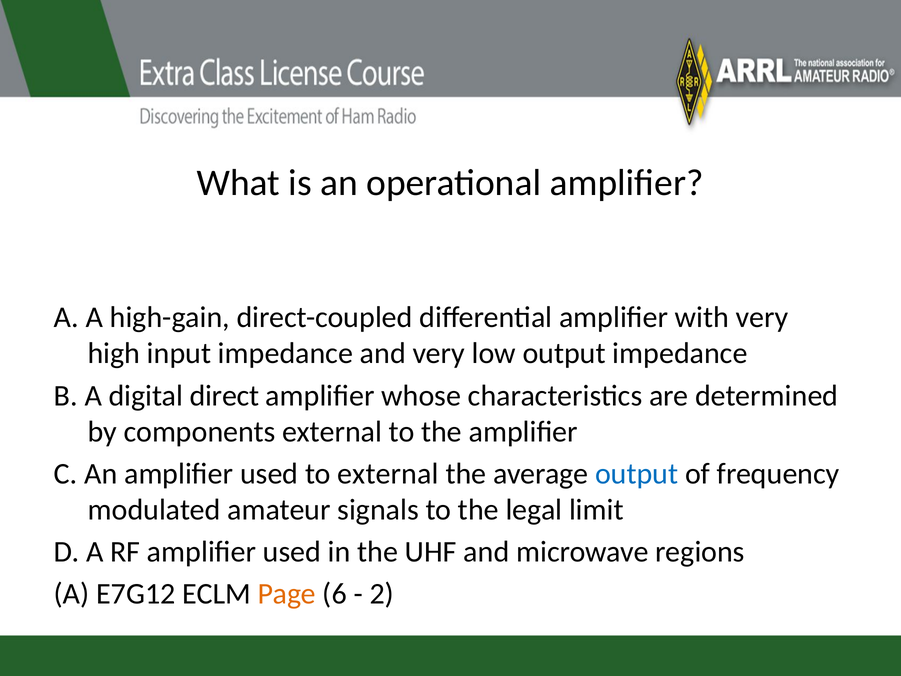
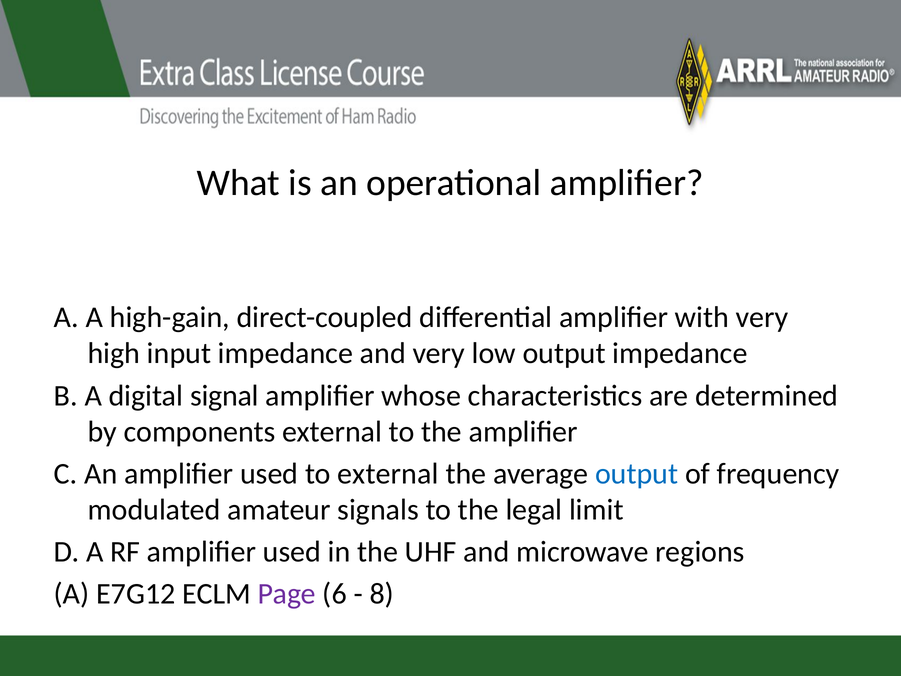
direct: direct -> signal (224, 395)
Page colour: orange -> purple (287, 594)
2: 2 -> 8 (382, 594)
